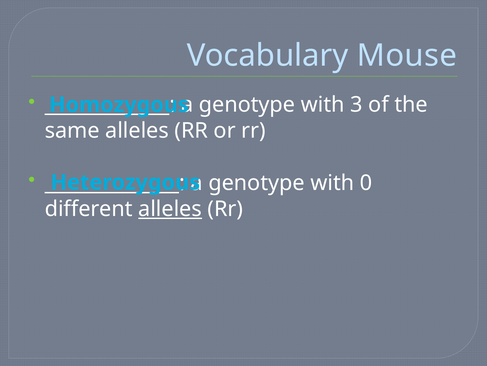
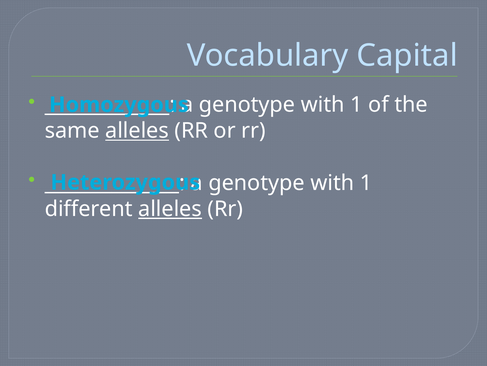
Mouse: Mouse -> Capital (407, 55)
3: 3 -> 1 (356, 105)
alleles underline: none -> present (137, 131)
0: 0 -> 1 (366, 183)
